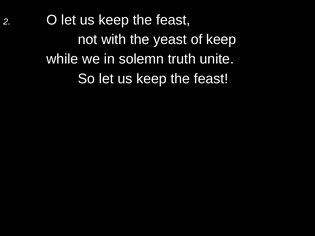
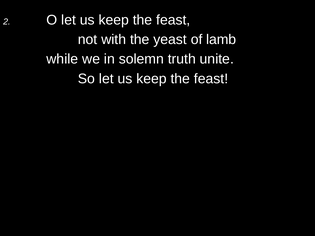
of keep: keep -> lamb (221, 40)
